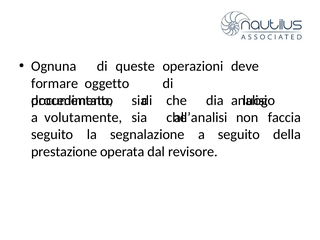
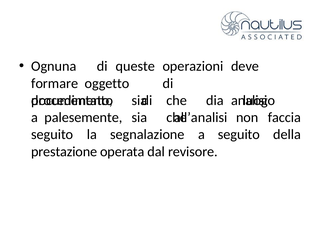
volutamente: volutamente -> palesemente (83, 117)
